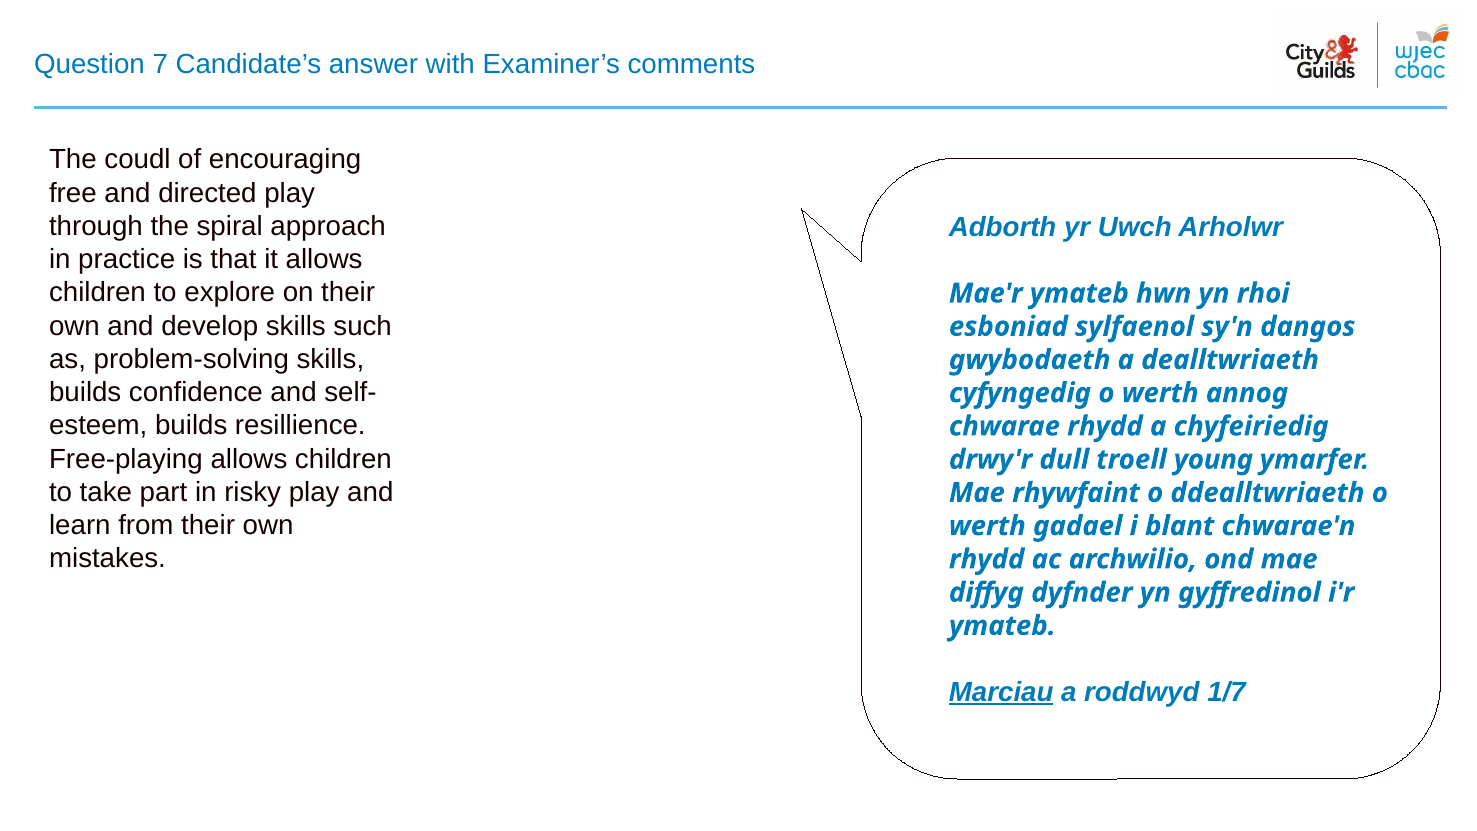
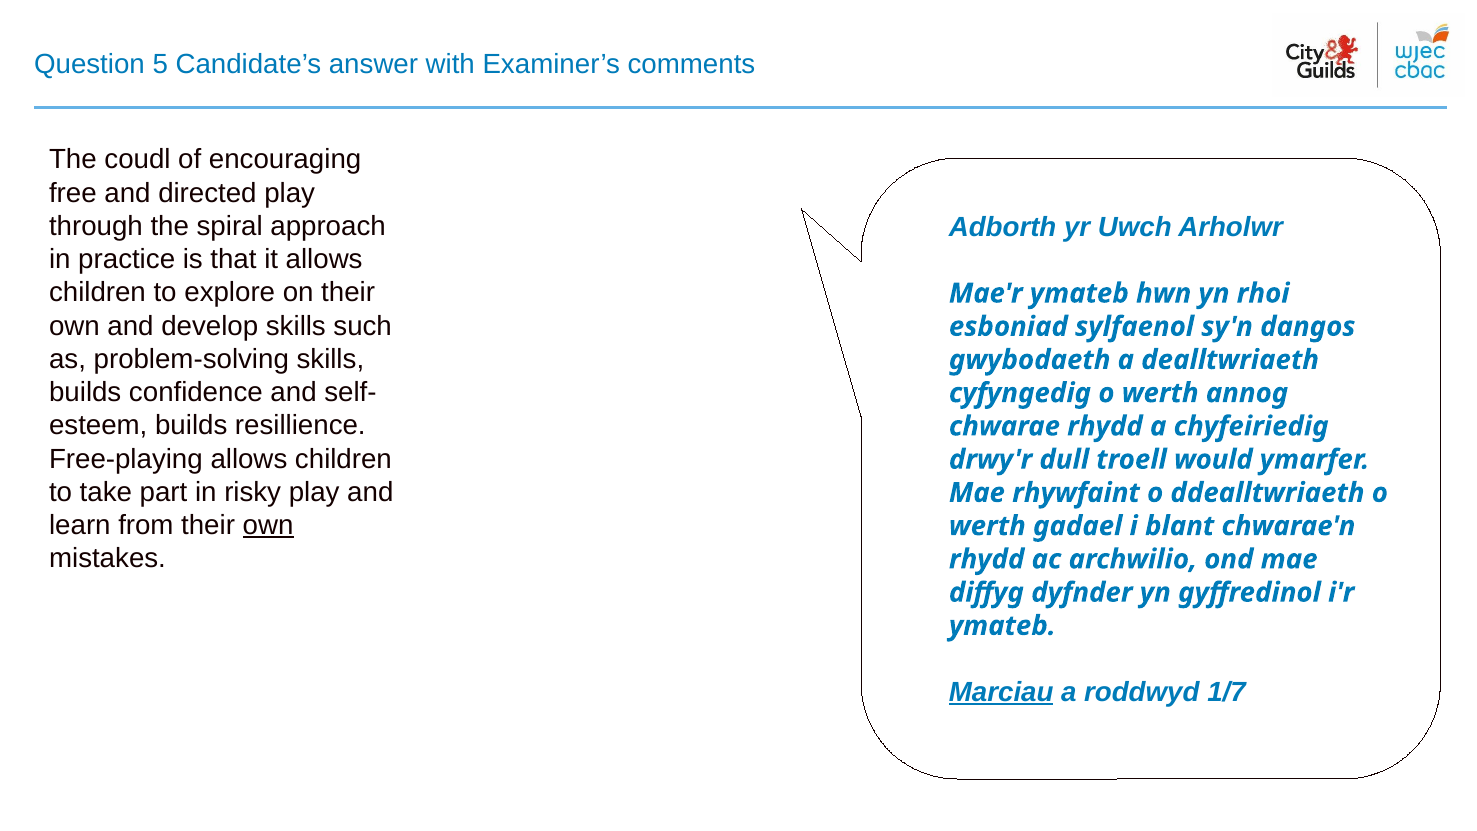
7: 7 -> 5 (160, 64)
young: young -> would (1213, 459)
own underline: none -> present (268, 525)
